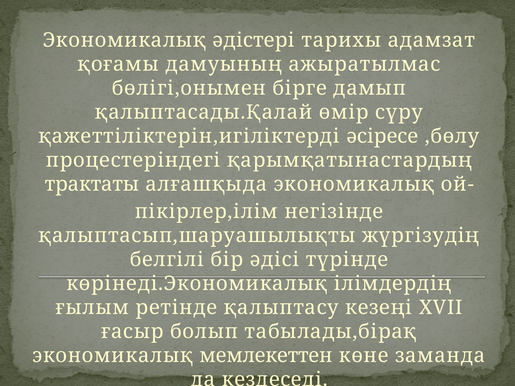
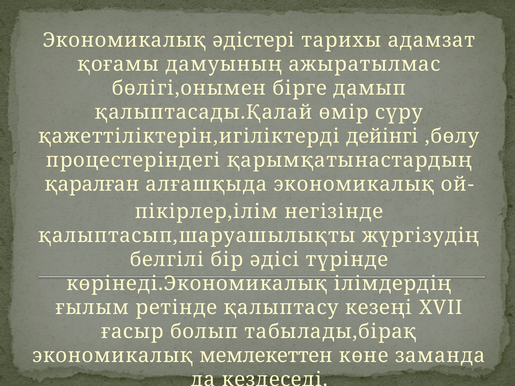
әсіресе: әсіресе -> дейінгі (382, 136)
трактаты: трактаты -> қаралған (92, 184)
